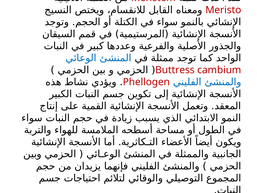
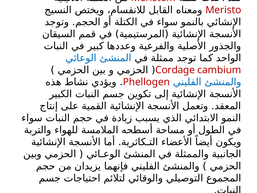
Buttress: Buttress -> Cordage (175, 70)
